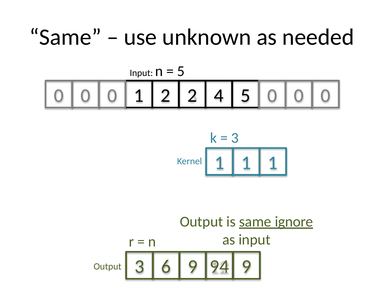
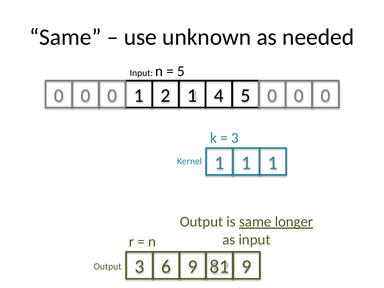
2 2: 2 -> 1 (192, 95)
ignore: ignore -> longer (294, 222)
94: 94 -> 81 (219, 267)
